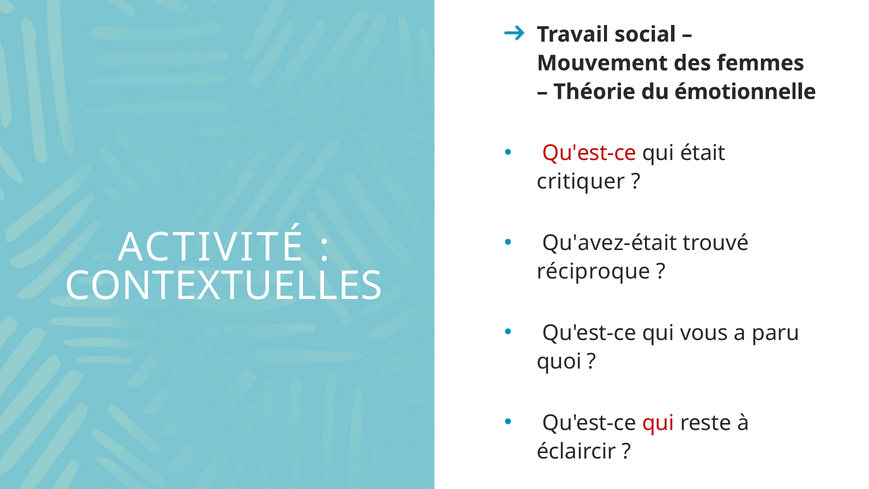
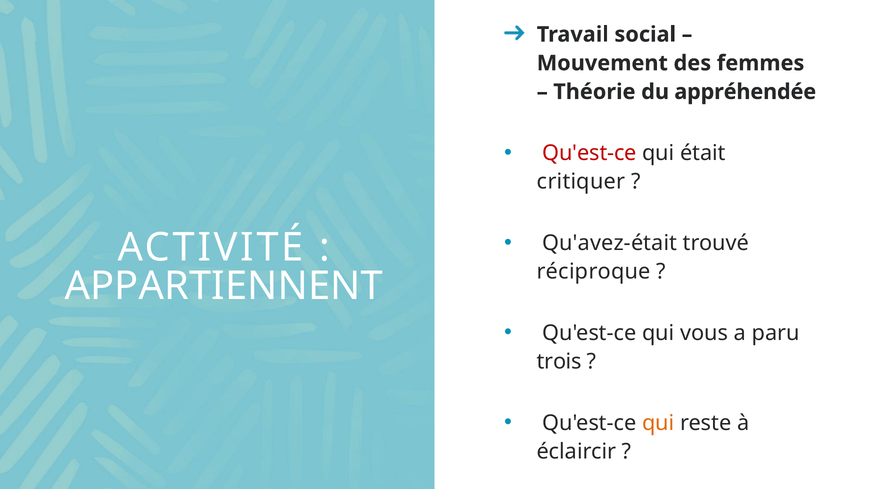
émotionnelle: émotionnelle -> appréhendée (745, 92)
CONTEXTUELLES: CONTEXTUELLES -> APPARTIENNENT (224, 286)
quoi: quoi -> trois (559, 362)
qui colour: red -> orange (658, 423)
